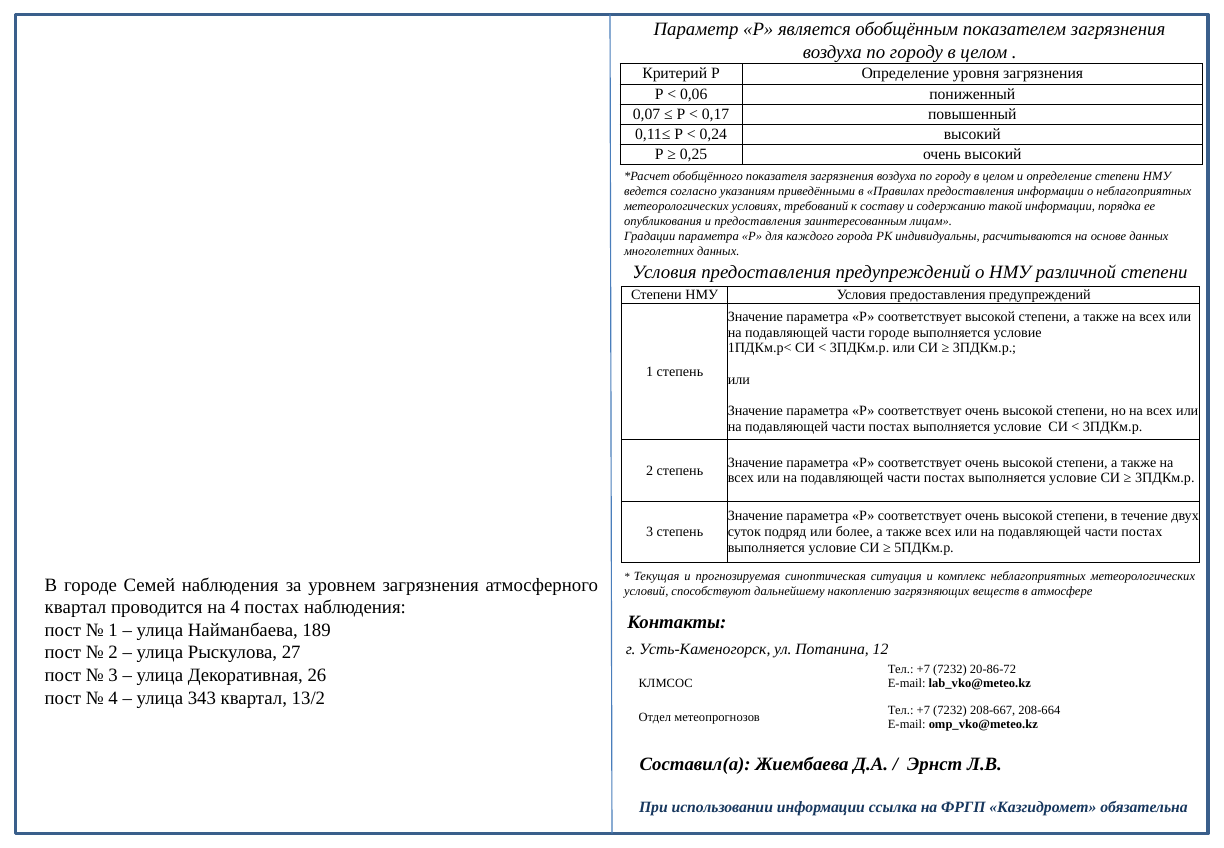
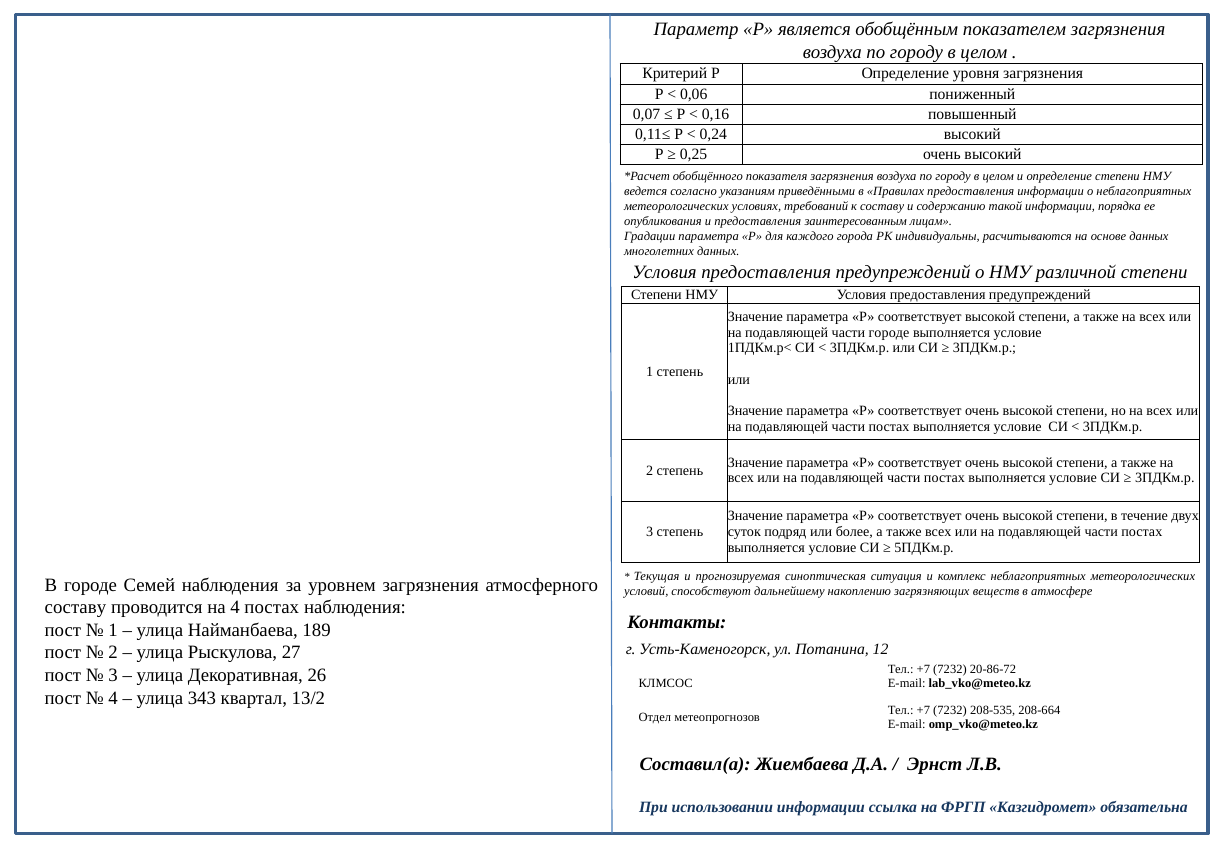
0,17: 0,17 -> 0,16 (716, 114)
квартал: квартал -> составу (75, 607)
208-667: 208-667 -> 208-535 (993, 710)
